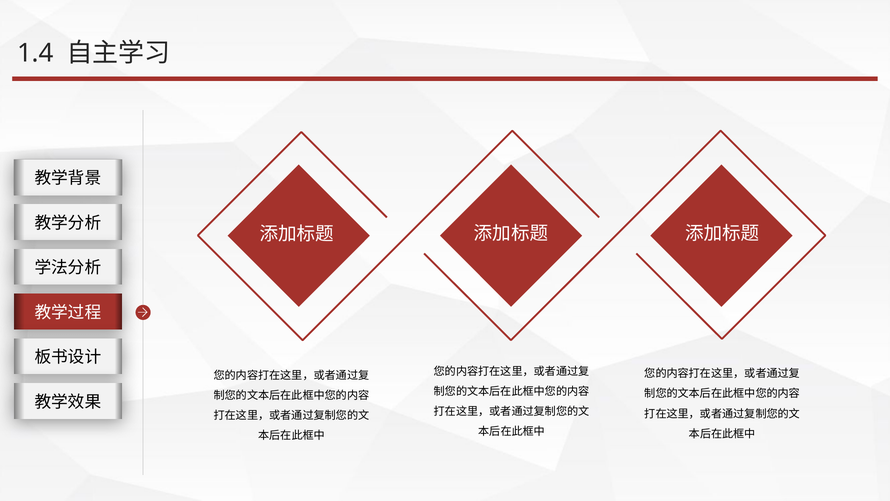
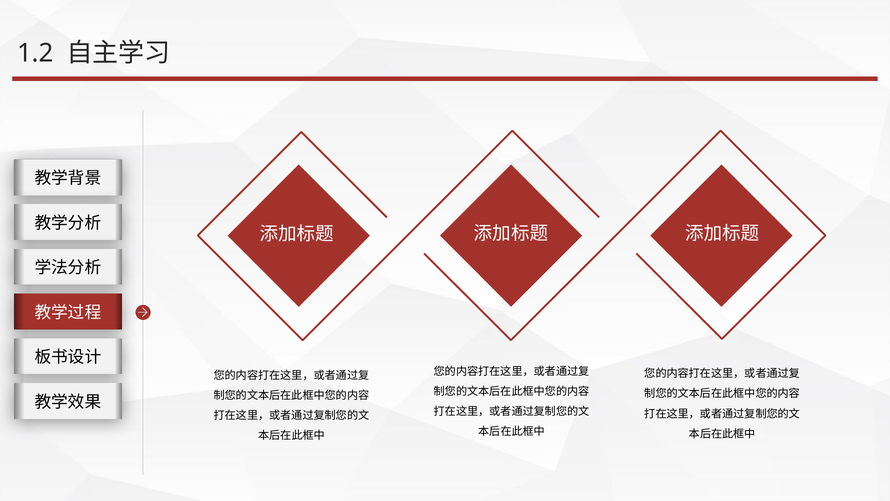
1.4: 1.4 -> 1.2 (35, 53)
